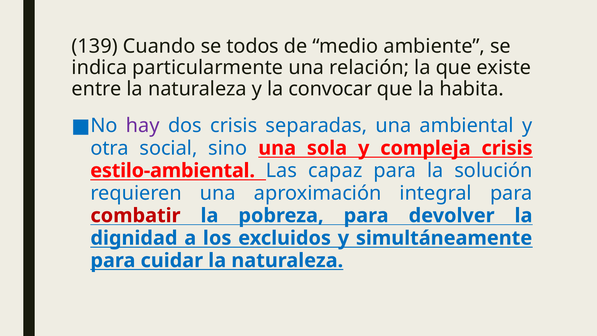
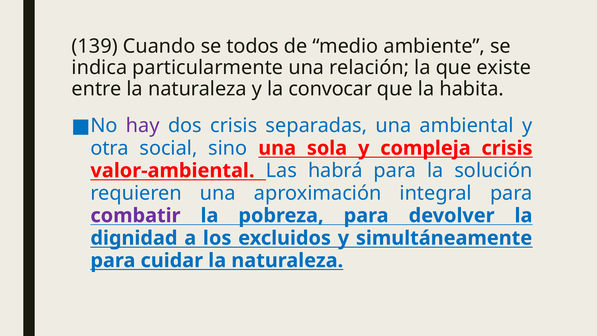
estilo-ambiental: estilo-ambiental -> valor-ambiental (173, 171)
capaz: capaz -> habrá (335, 171)
combatir colour: red -> purple (135, 215)
